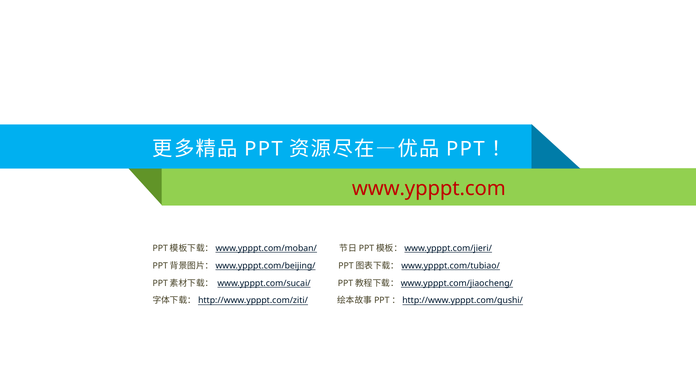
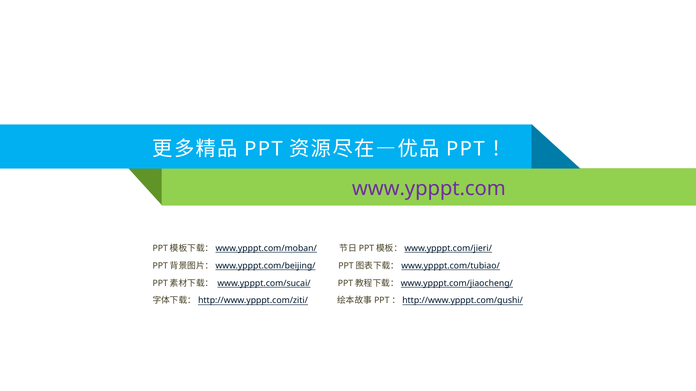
www.ypppt.com colour: red -> purple (429, 189)
